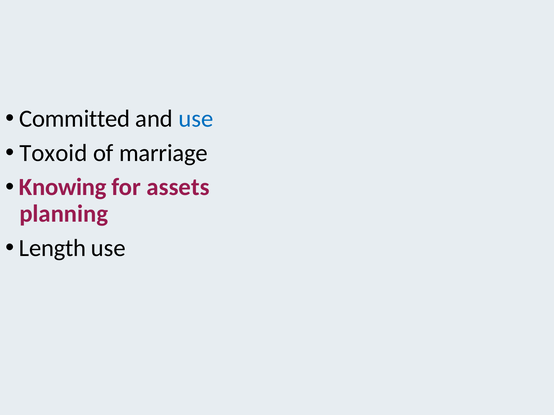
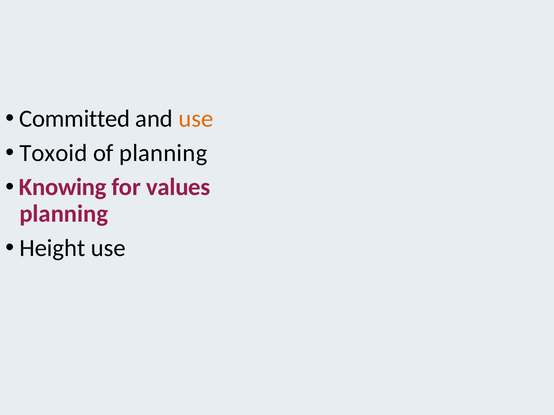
use colour: blue -> orange (196, 119)
of marriage: marriage -> planning (163, 153)
assets: assets -> values (178, 187)
Length: Length -> Height (52, 248)
